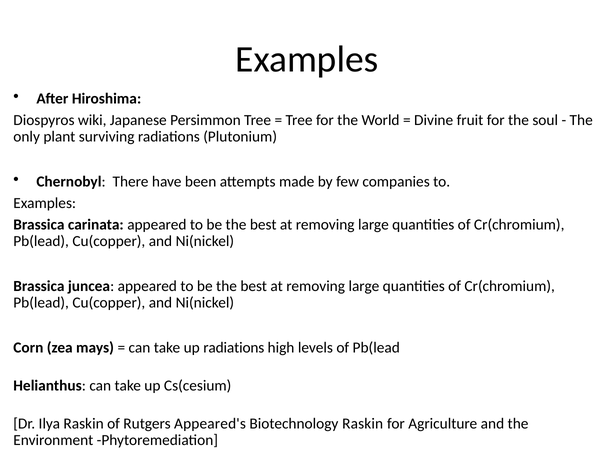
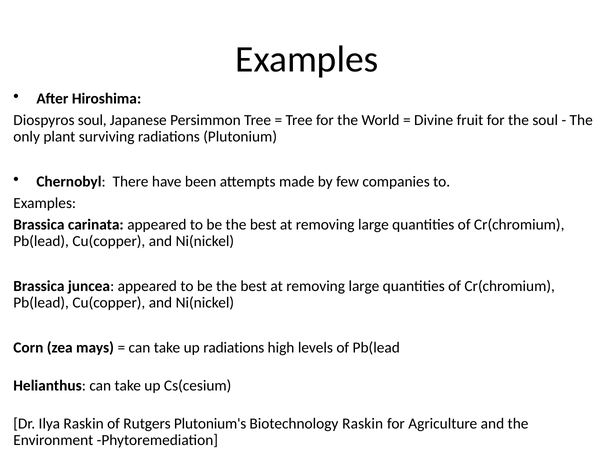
Diospyros wiki: wiki -> soul (92, 120)
Appeared's: Appeared's -> Plutonium's (210, 423)
